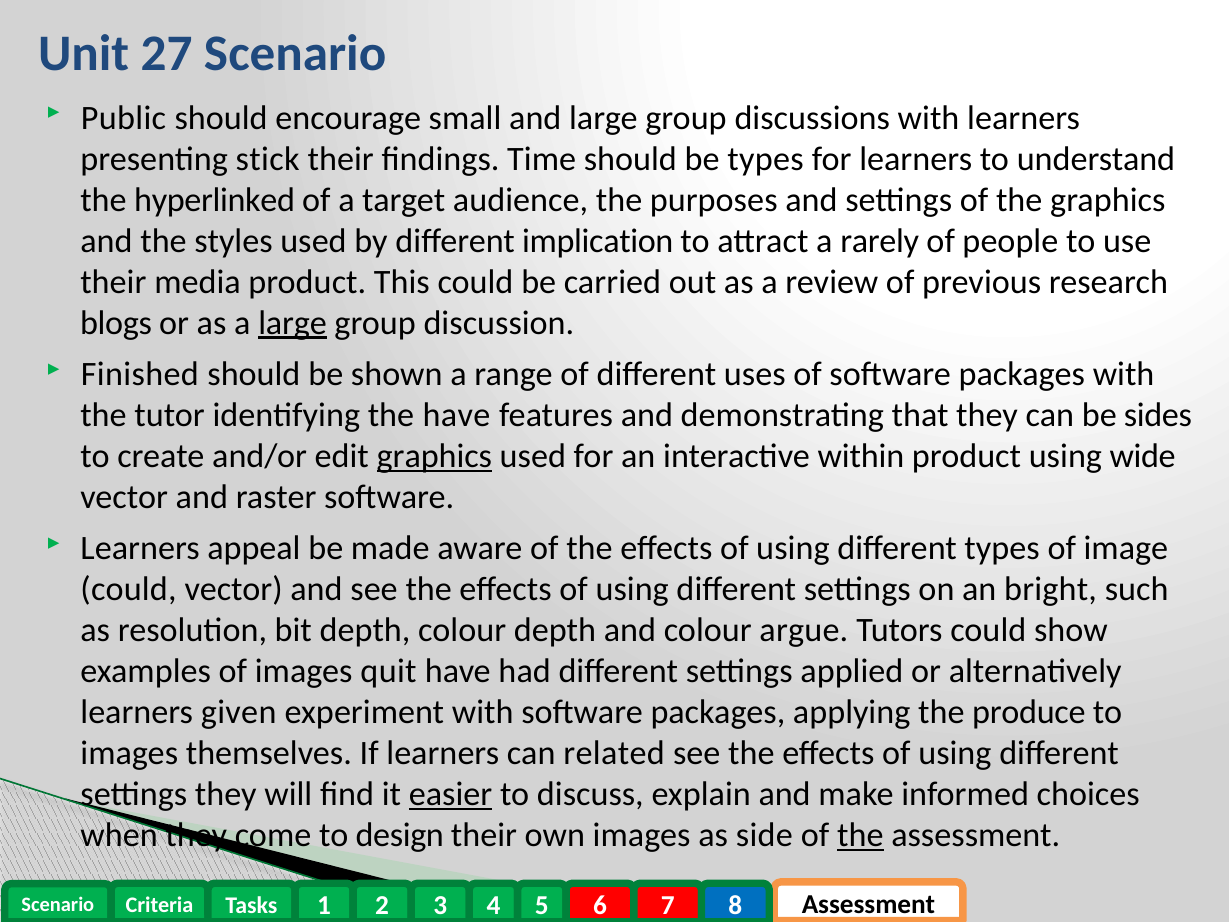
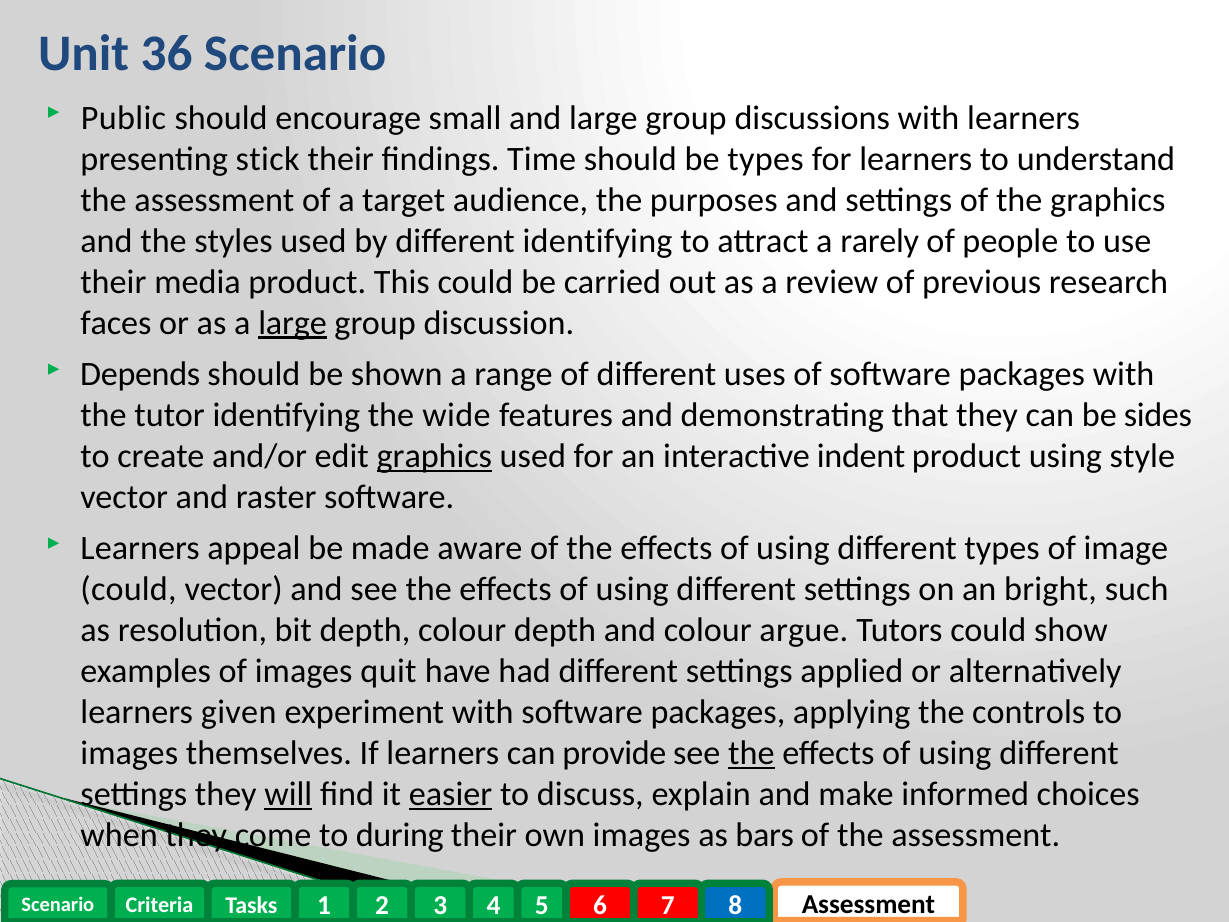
27: 27 -> 36 (167, 54)
hyperlinked: hyperlinked -> assessment (214, 200)
different implication: implication -> identifying (598, 241)
blogs: blogs -> faces (116, 323)
Finished: Finished -> Depends (140, 374)
the have: have -> wide (456, 415)
within: within -> indent (861, 456)
wide: wide -> style (1142, 456)
produce: produce -> controls (1029, 712)
related: related -> provide (614, 753)
the underline: none -> present (751, 753)
will underline: none -> present (288, 794)
design: design -> during (400, 835)
side: side -> bars (765, 835)
the underline: present -> none (860, 835)
